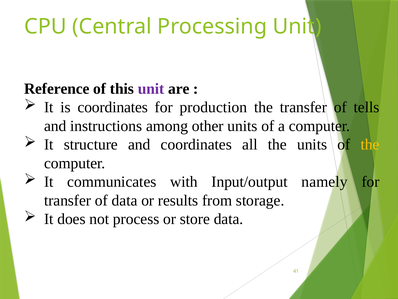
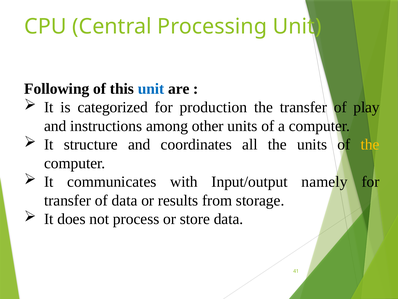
Reference: Reference -> Following (57, 89)
unit colour: purple -> blue (151, 89)
is coordinates: coordinates -> categorized (113, 107)
tells: tells -> play (367, 107)
